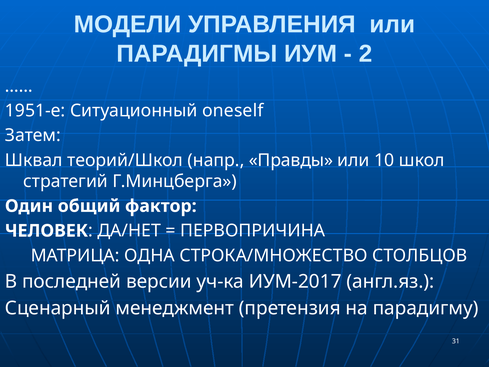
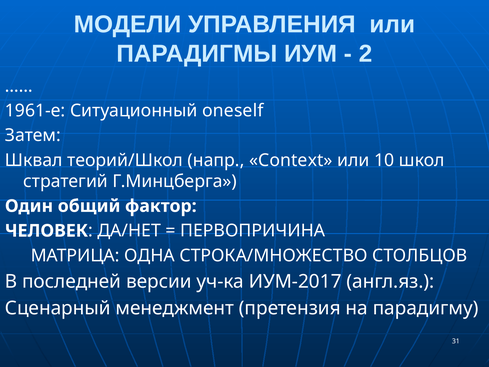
1951-е: 1951-е -> 1961-е (35, 111)
Правды: Правды -> Context (291, 160)
